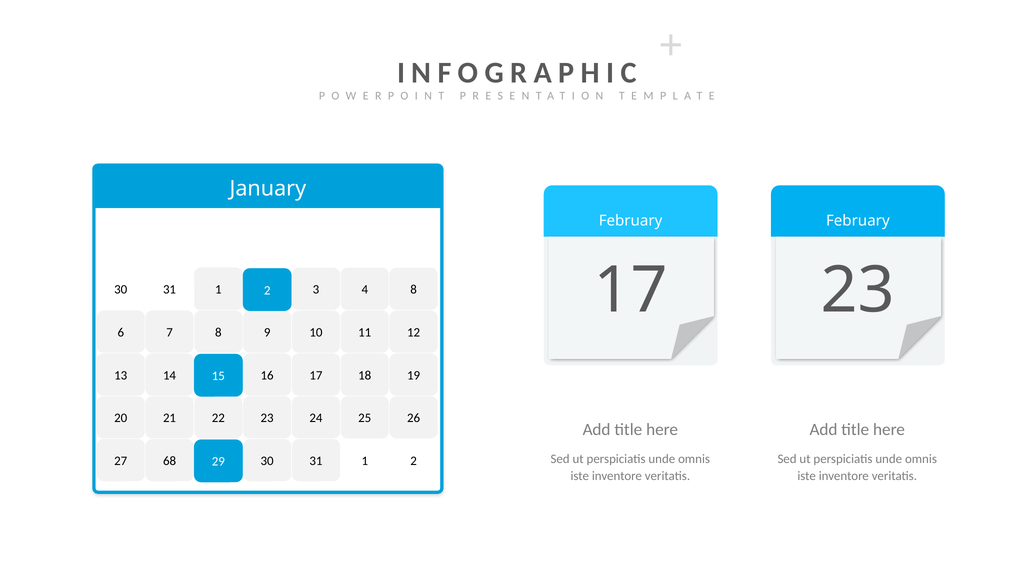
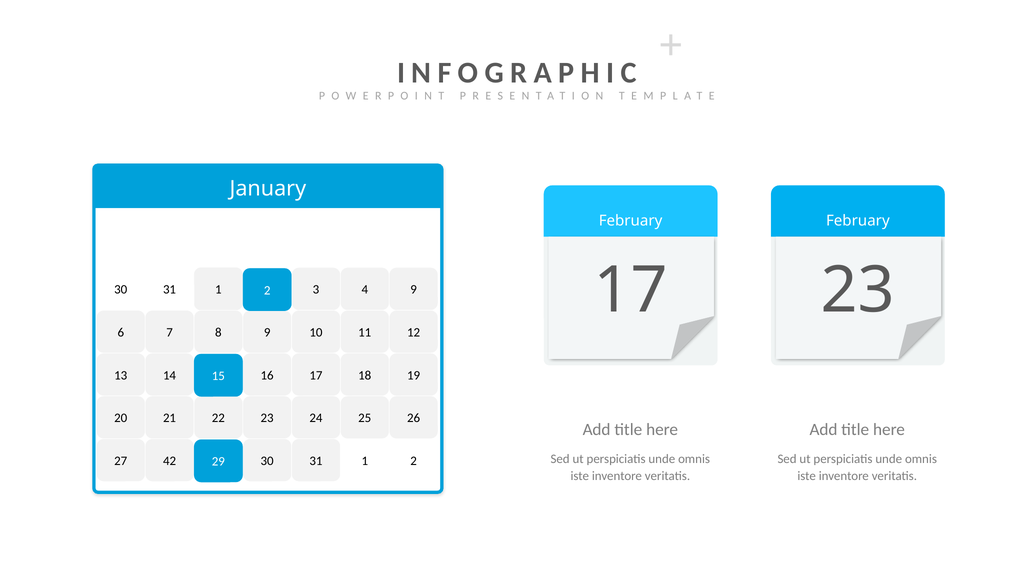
4 8: 8 -> 9 (414, 290)
68: 68 -> 42 (170, 461)
